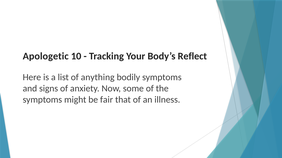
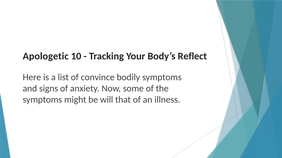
anything: anything -> convince (98, 78)
fair: fair -> will (107, 100)
